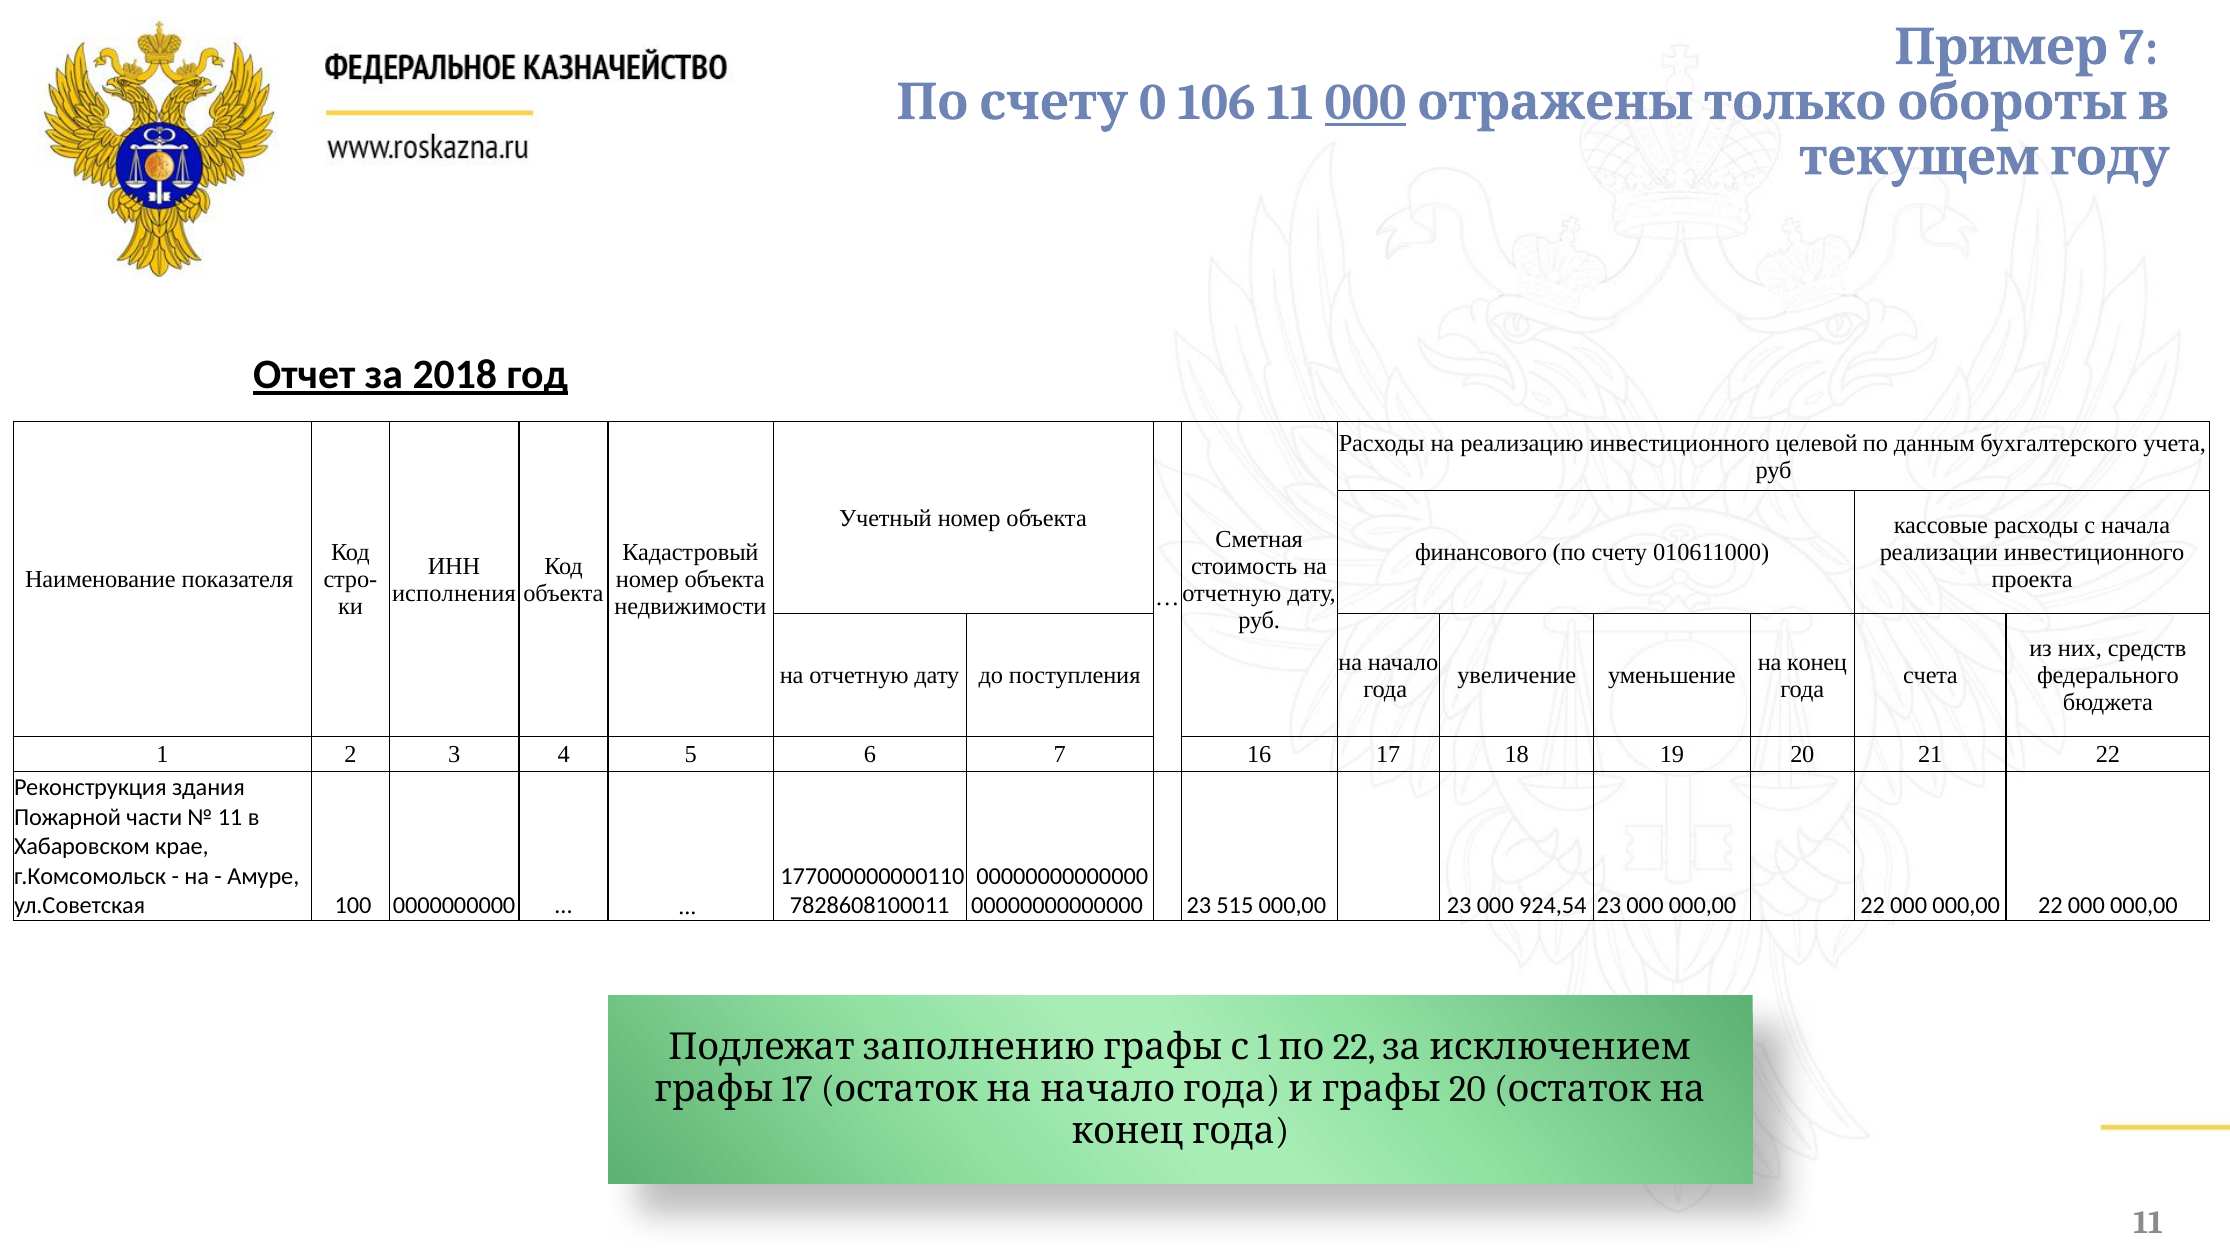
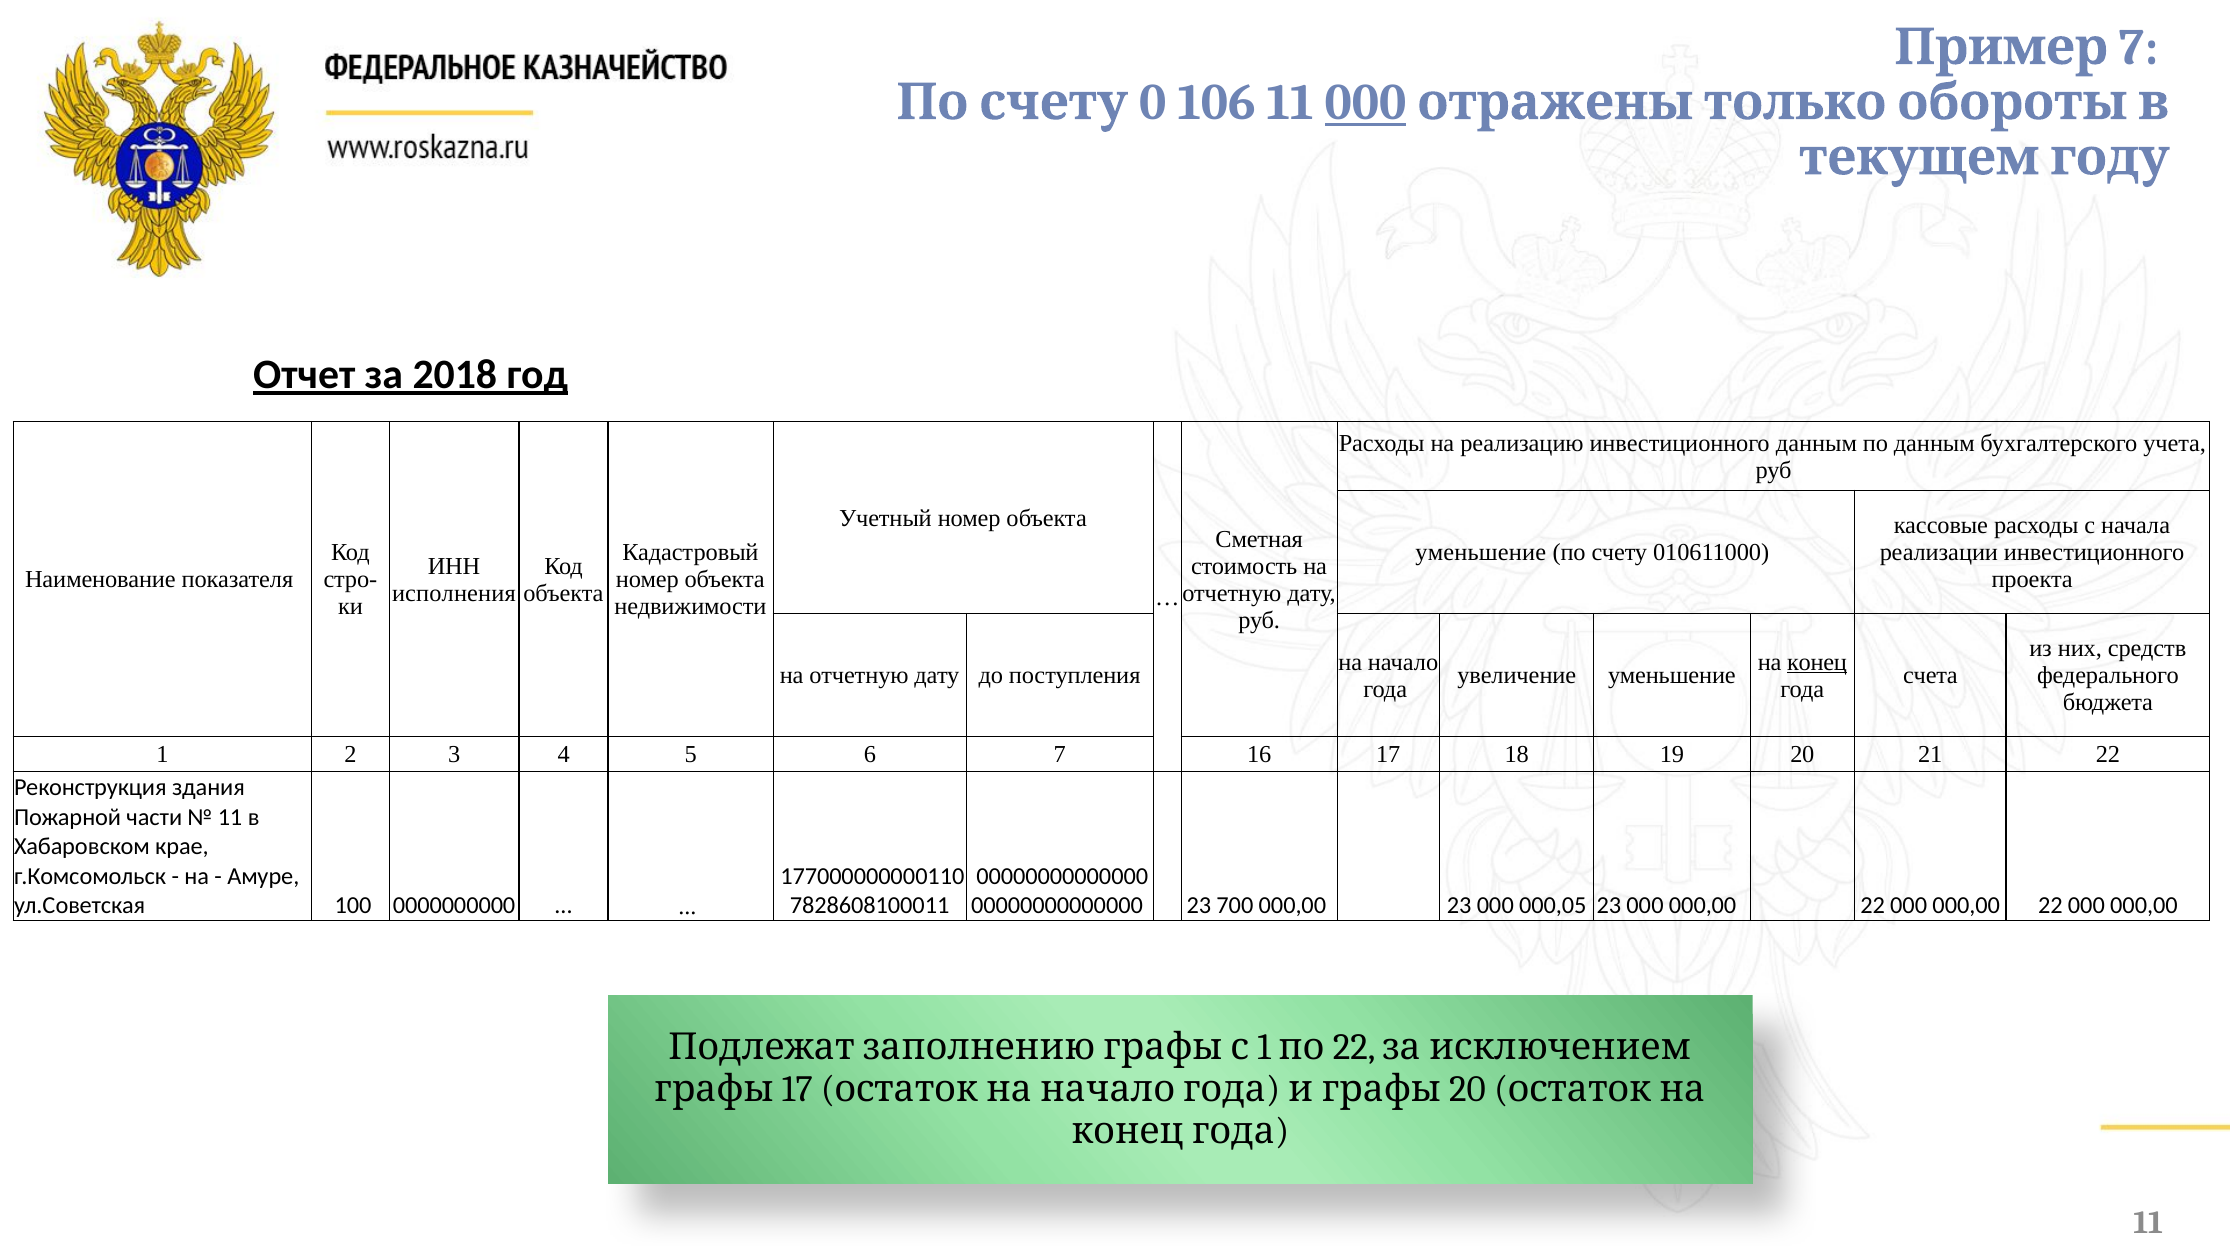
инвестиционного целевой: целевой -> данным (1816, 443)
финансового: финансового -> уменьшение (1481, 553)
конец underline: none -> present (1817, 662)
515: 515 -> 700 (1235, 906)
924,54: 924,54 -> 000,05 (1553, 906)
